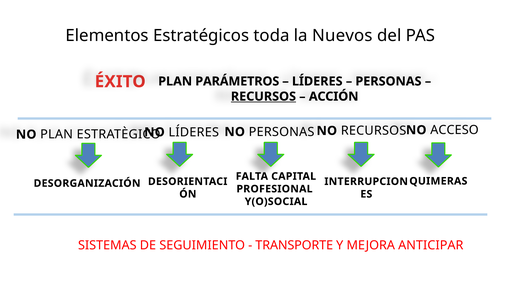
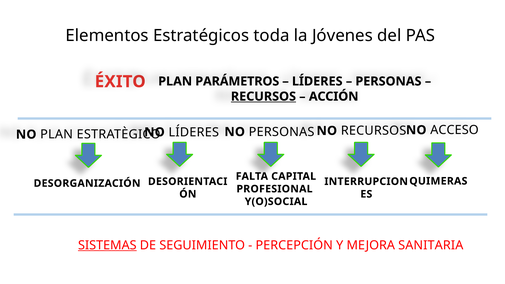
Nuevos: Nuevos -> Jóvenes (342, 36)
SISTEMAS underline: none -> present (107, 245)
TRANSPORTE: TRANSPORTE -> PERCEPCIÓN (294, 245)
ANTICIPAR: ANTICIPAR -> SANITARIA (431, 245)
